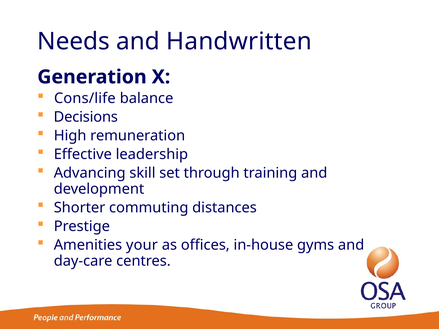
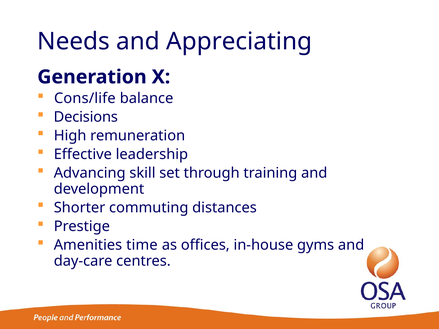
Handwritten: Handwritten -> Appreciating (239, 42)
your: your -> time (142, 245)
